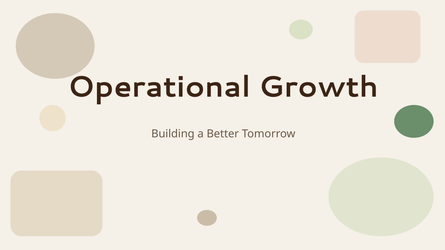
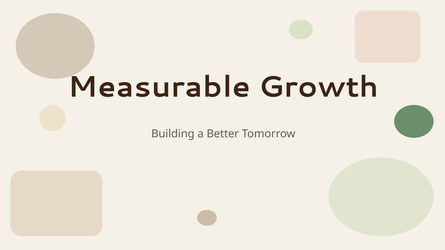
Operational: Operational -> Measurable (159, 87)
